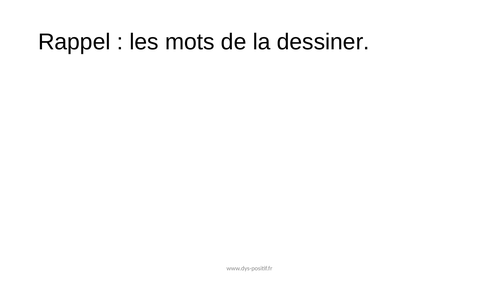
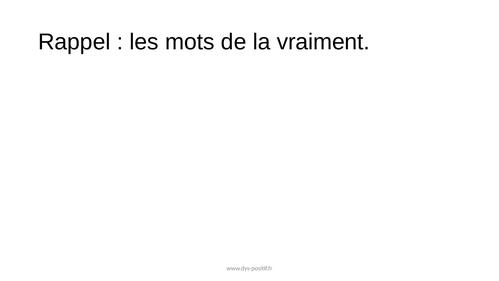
dessiner: dessiner -> vraiment (323, 42)
